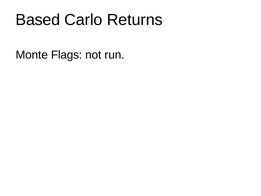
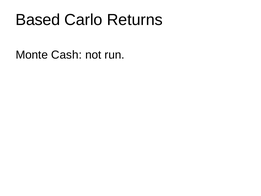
Flags: Flags -> Cash (67, 55)
